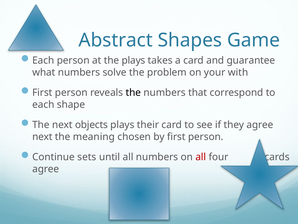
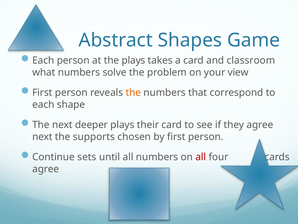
guarantee: guarantee -> classroom (251, 60)
with: with -> view (238, 72)
the colour: black -> orange (133, 92)
objects: objects -> deeper (91, 125)
meaning: meaning -> supports (94, 136)
